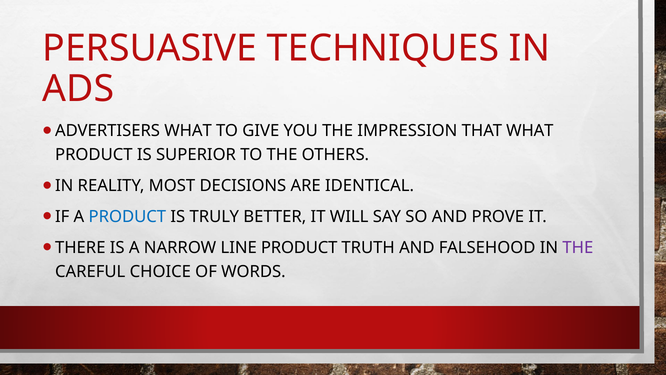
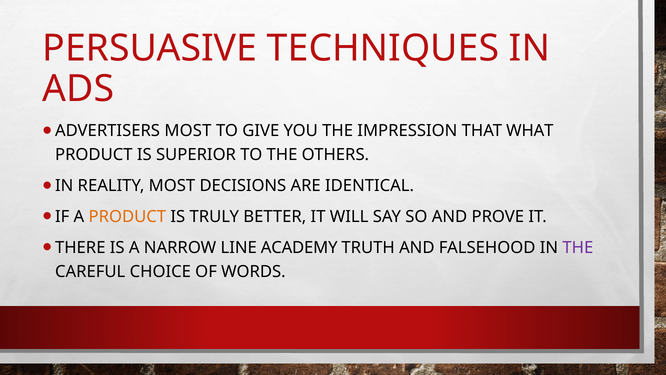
ADVERTISERS WHAT: WHAT -> MOST (188, 131)
PRODUCT colour: blue -> orange (127, 217)
LINE PRODUCT: PRODUCT -> ACADEMY (299, 248)
